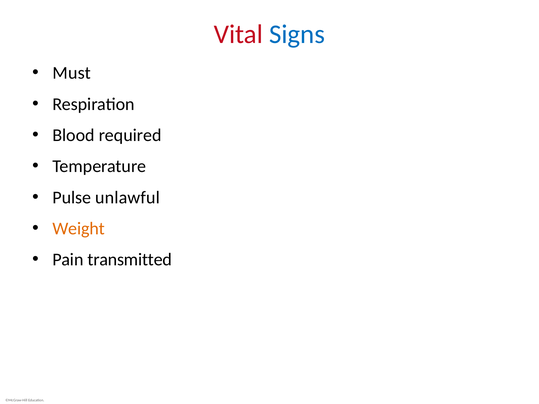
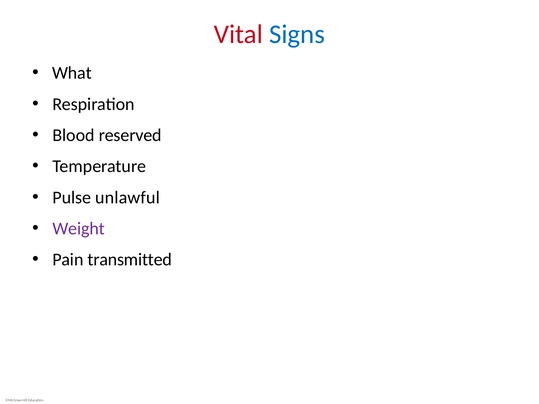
Must: Must -> What (72, 73)
required: required -> reserved (130, 135)
Weight colour: orange -> purple (79, 229)
